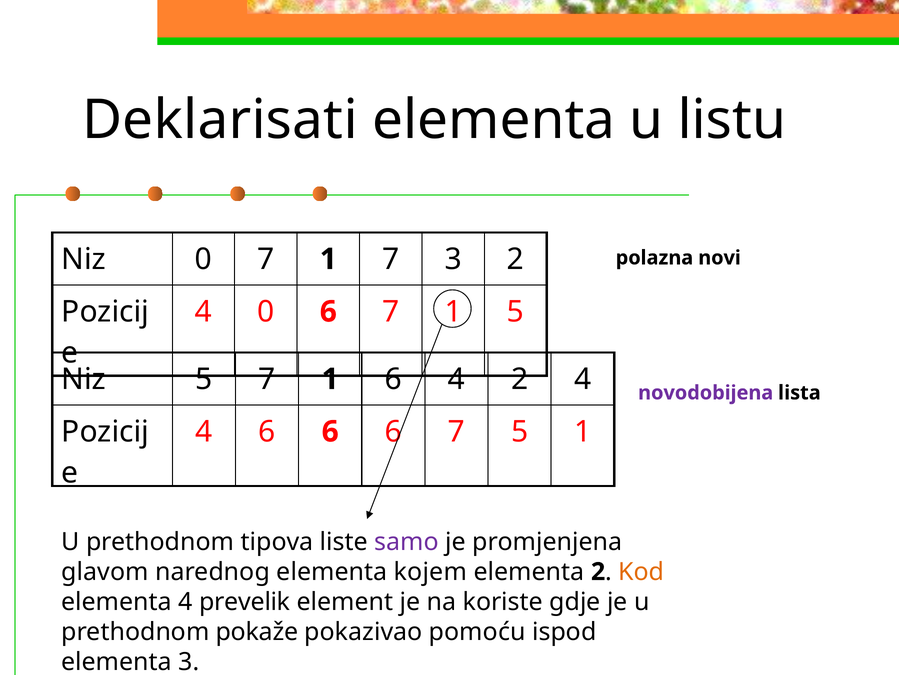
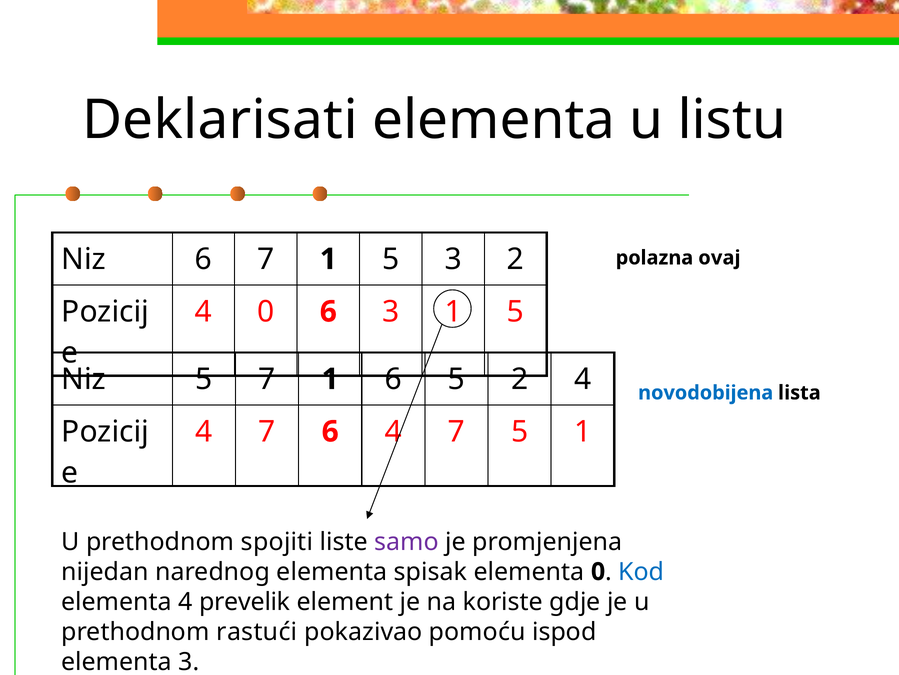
Niz 0: 0 -> 6 (204, 259)
7 1 7: 7 -> 5 (391, 259)
novi: novi -> ovaj (719, 258)
0 6 7: 7 -> 3 (391, 311)
6 4: 4 -> 5 (456, 379)
novodobijena colour: purple -> blue (706, 392)
6: 6 -> 7 (267, 431)
6: 6 -> 4 (393, 431)
tipova: tipova -> spojiti (277, 541)
glavom: glavom -> nijedan (105, 571)
kojem: kojem -> spisak (430, 571)
elementa 2: 2 -> 0 (598, 571)
Kod colour: orange -> blue (641, 571)
pokaže: pokaže -> rastući (257, 631)
